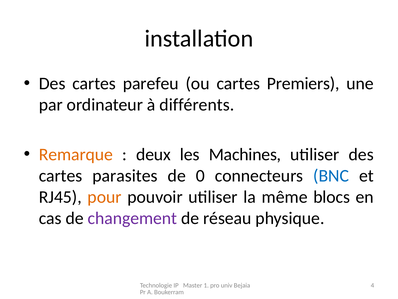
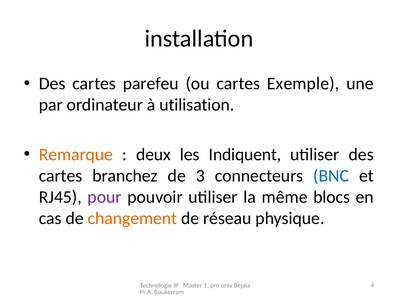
Premiers: Premiers -> Exemple (303, 83)
différents: différents -> utilisation (197, 105)
Machines: Machines -> Indiquent (245, 154)
parasites: parasites -> branchez (125, 176)
0: 0 -> 3 (200, 176)
pour colour: orange -> purple (105, 197)
changement colour: purple -> orange (132, 218)
